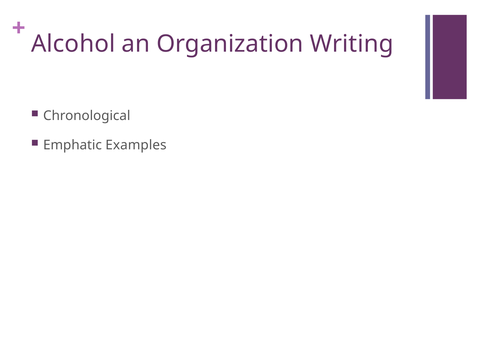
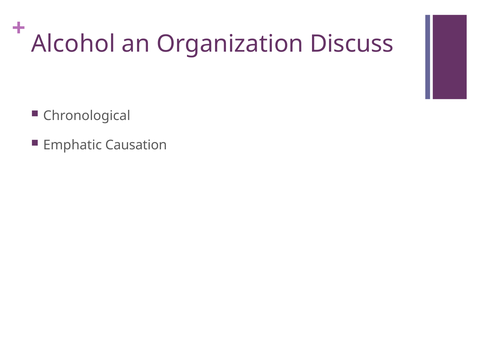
Writing: Writing -> Discuss (352, 44)
Examples: Examples -> Causation (136, 145)
